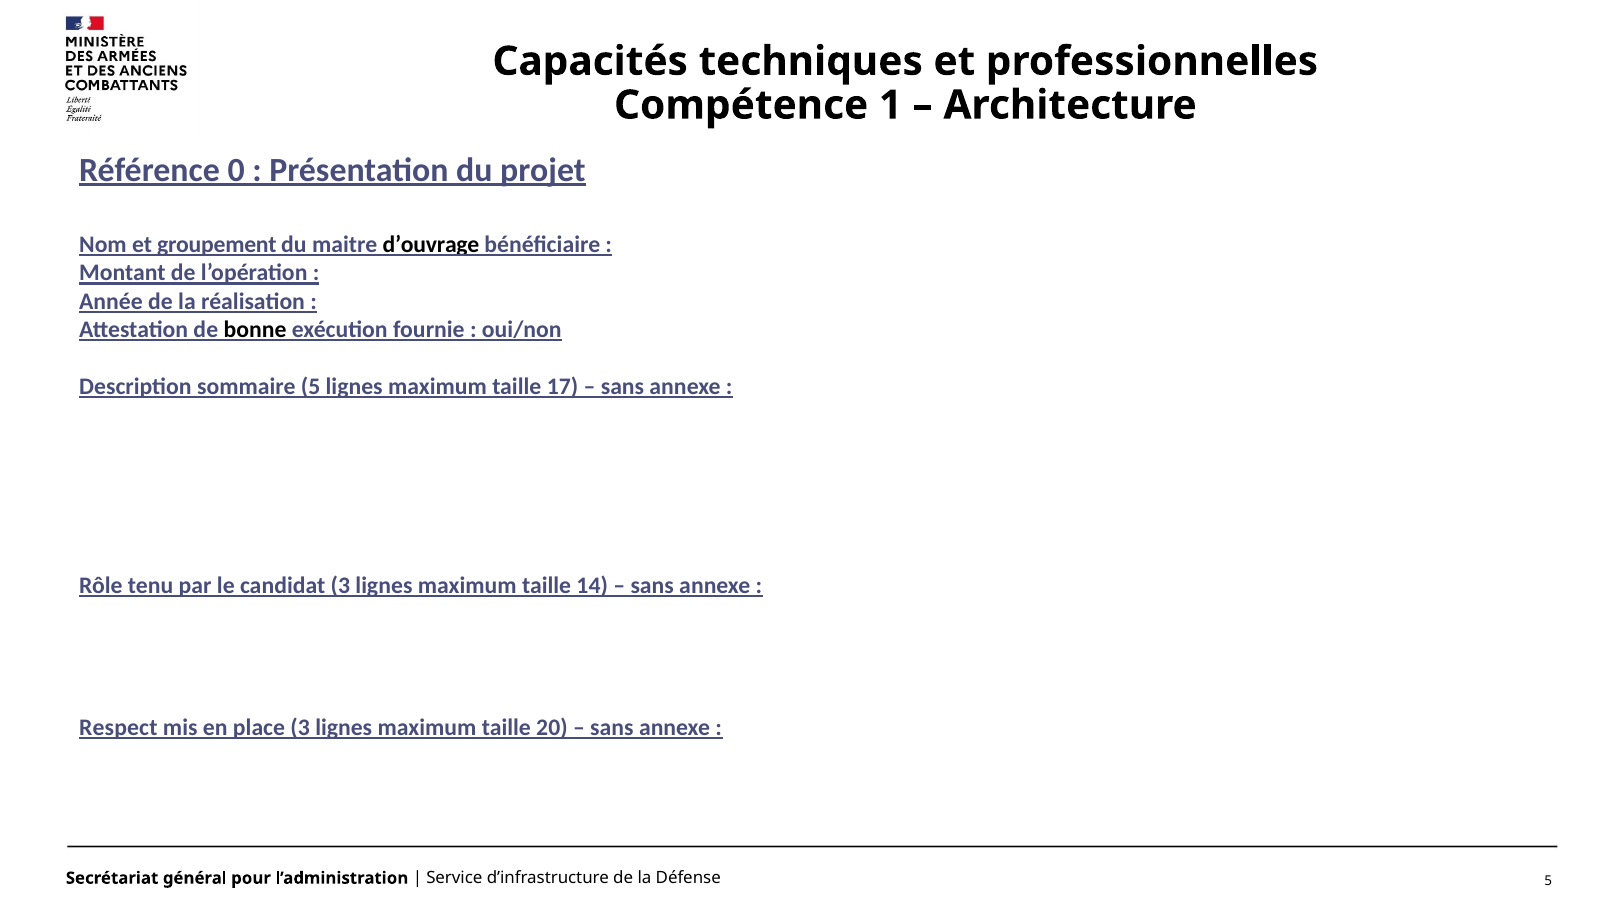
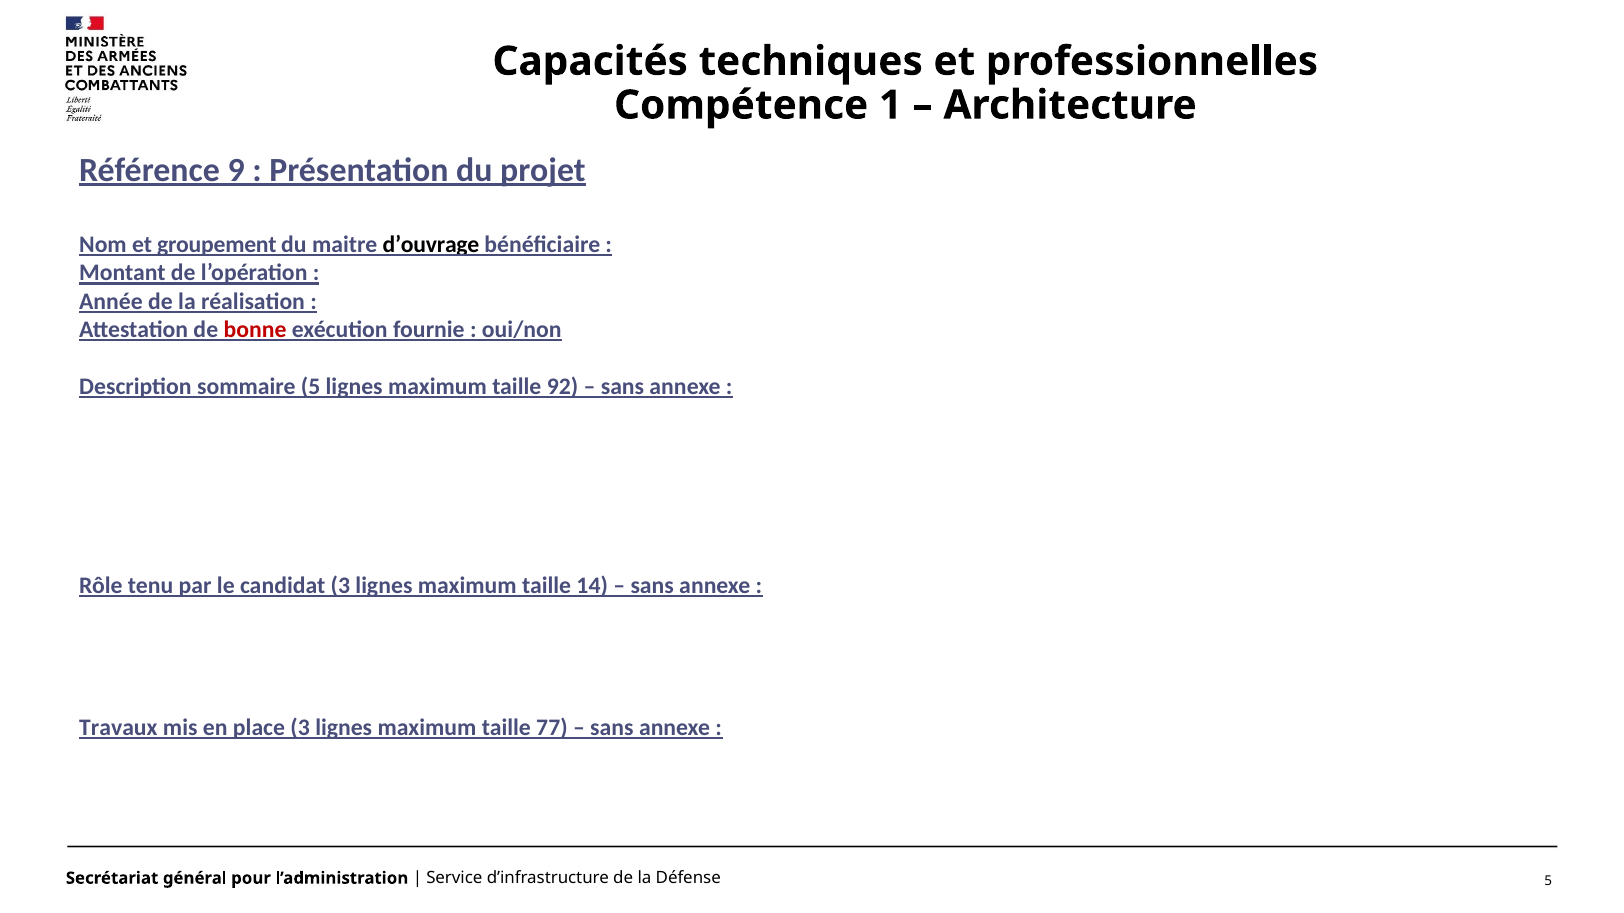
0: 0 -> 9 (236, 170)
bonne colour: black -> red (255, 330)
17: 17 -> 92 (562, 387)
Respect: Respect -> Travaux (118, 728)
20: 20 -> 77 (552, 728)
